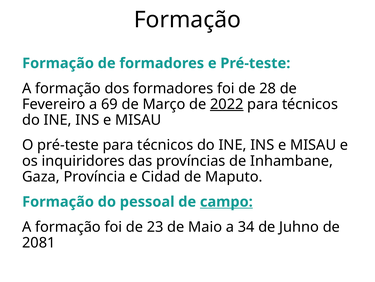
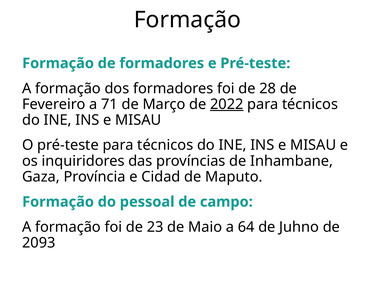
69: 69 -> 71 (109, 104)
campo underline: present -> none (226, 201)
34: 34 -> 64 (246, 226)
2081: 2081 -> 2093 (39, 242)
